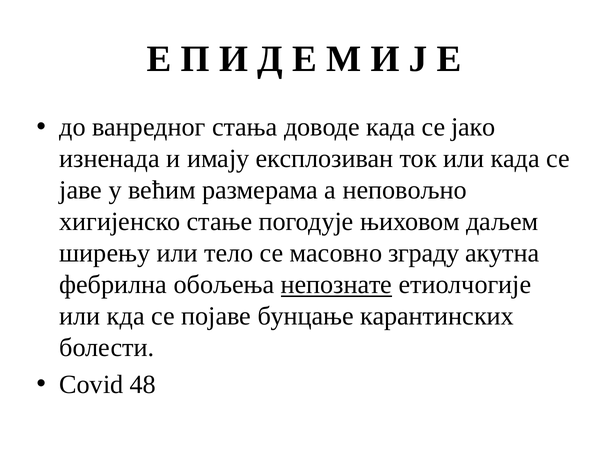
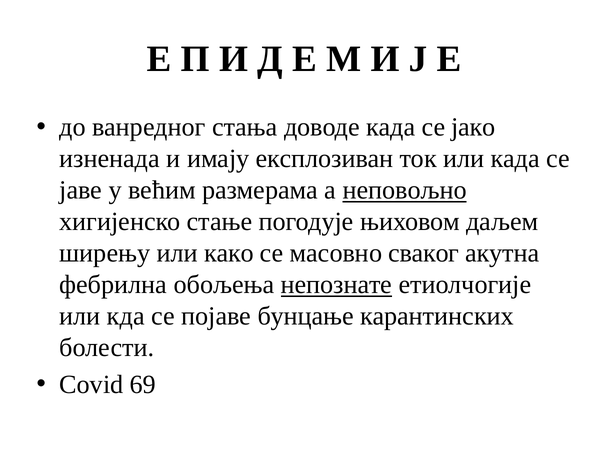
неповољно underline: none -> present (405, 190)
тело: тело -> како (229, 253)
зграду: зграду -> сваког (424, 253)
48: 48 -> 69 (143, 384)
